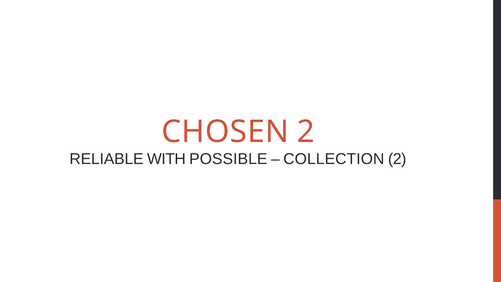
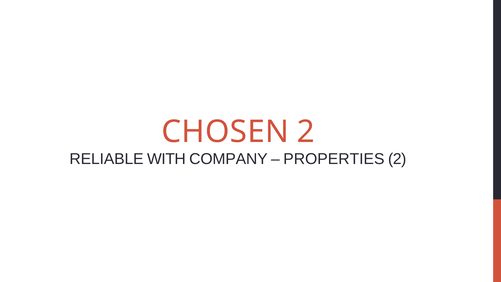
POSSIBLE: POSSIBLE -> COMPANY (228, 159)
COLLECTION: COLLECTION -> PROPERTIES (334, 159)
